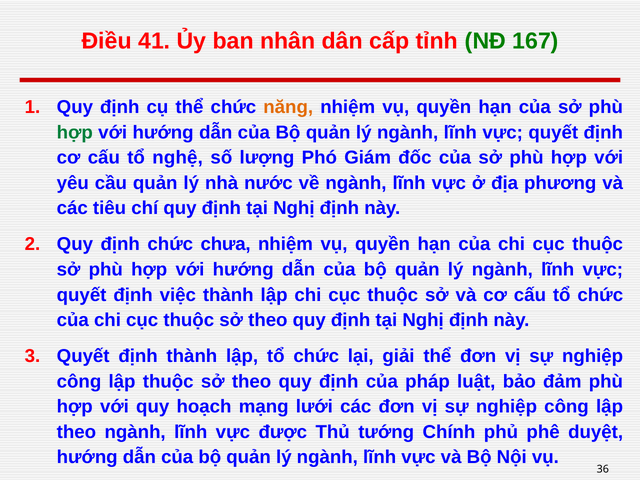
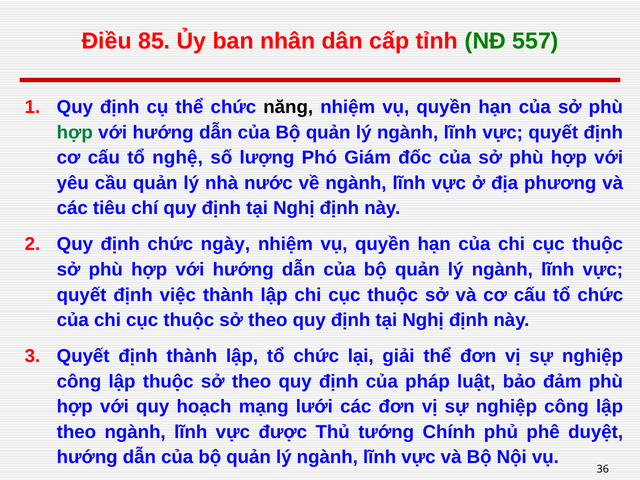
41: 41 -> 85 (154, 41)
167: 167 -> 557 (535, 41)
năng colour: orange -> black (288, 107)
chưa: chưa -> ngày (225, 244)
